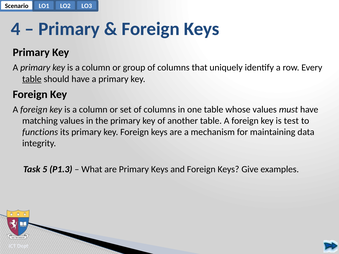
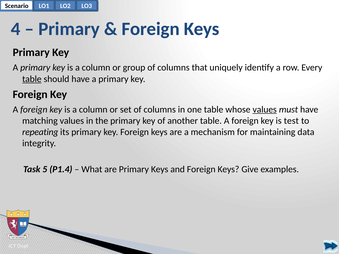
values underline: none -> present (265, 110)
functions: functions -> repeating (40, 132)
P1.3: P1.3 -> P1.4 (61, 169)
